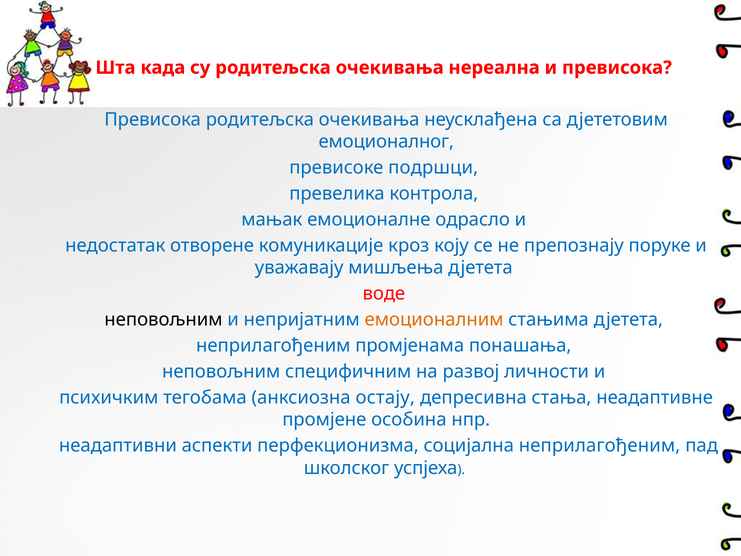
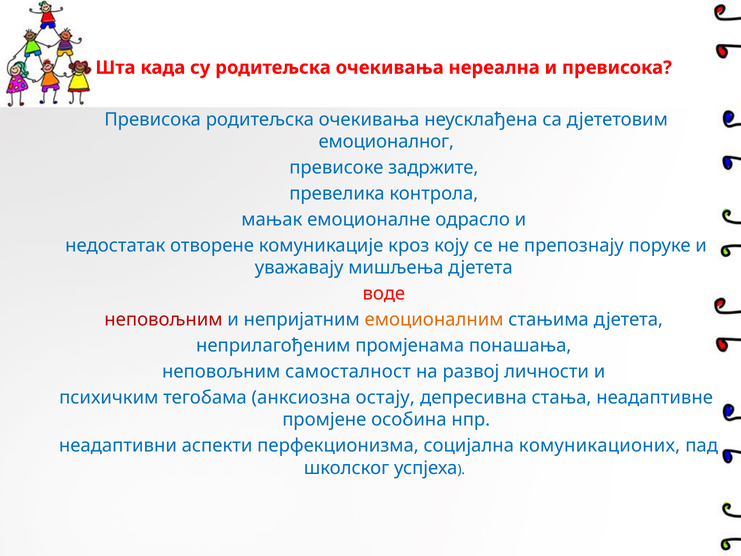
подршци: подршци -> задржите (433, 168)
неповољним colour: black -> red (163, 320)
специфичним: специфичним -> самосталност (348, 371)
социјална неприлагођеним: неприлагођеним -> комуникационих (599, 446)
